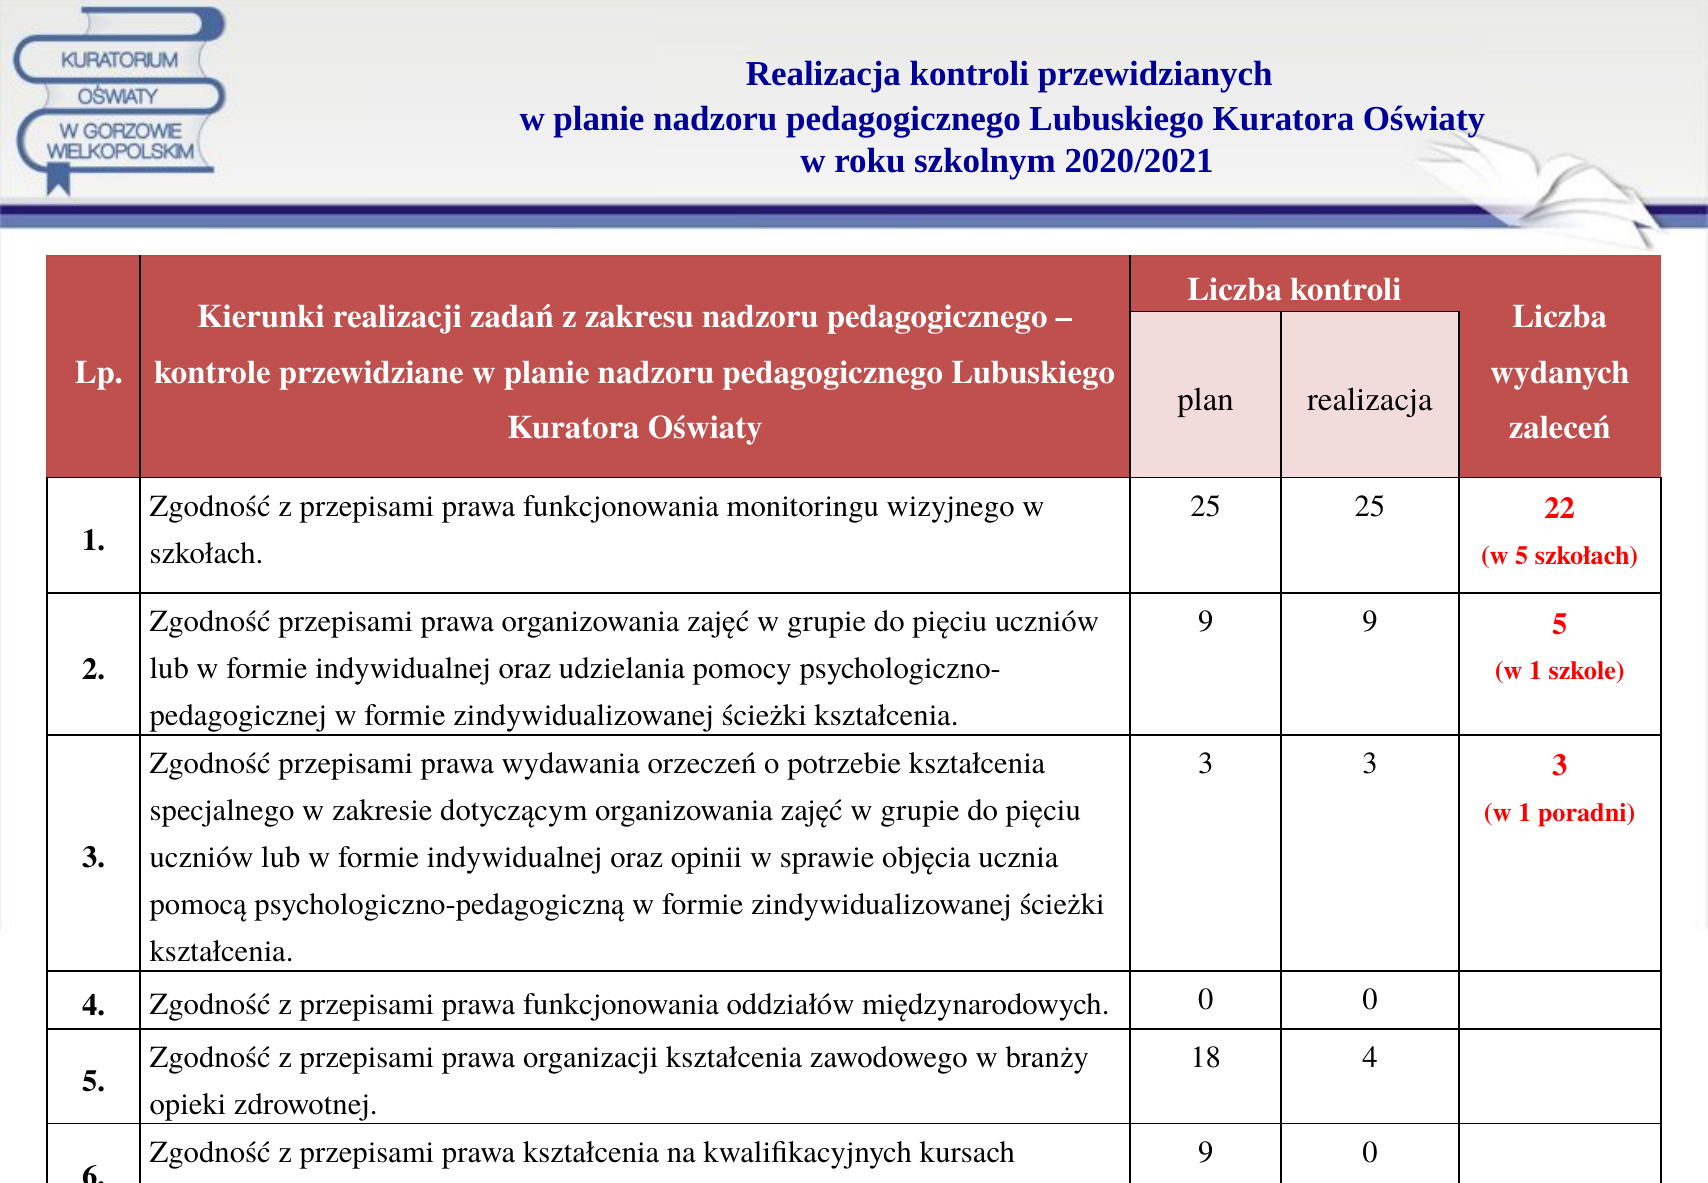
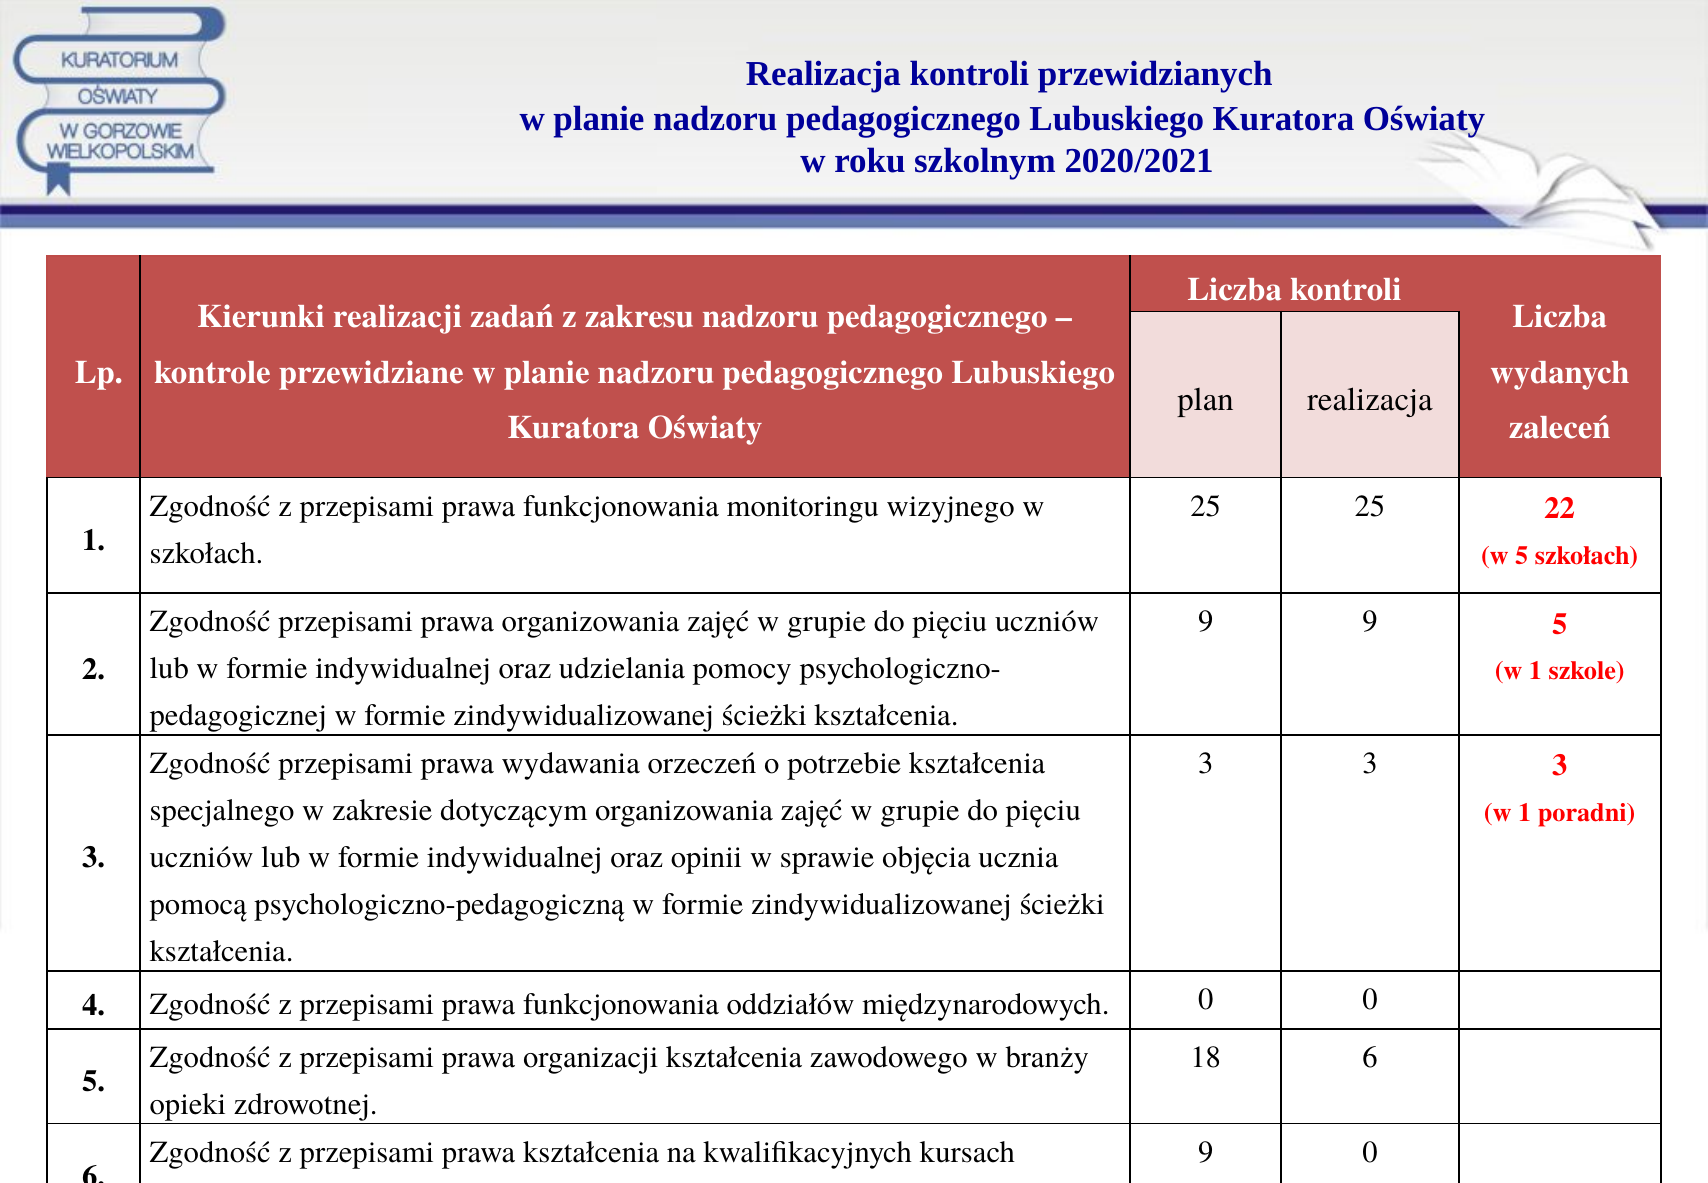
18 4: 4 -> 6 (1370, 1057)
